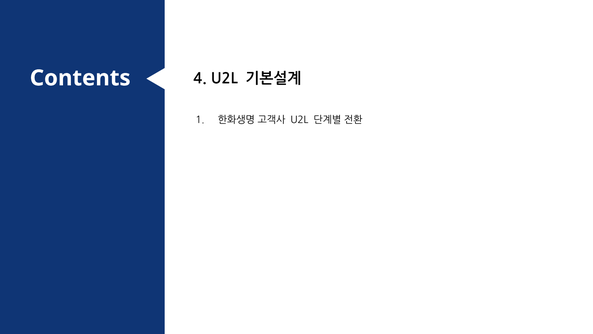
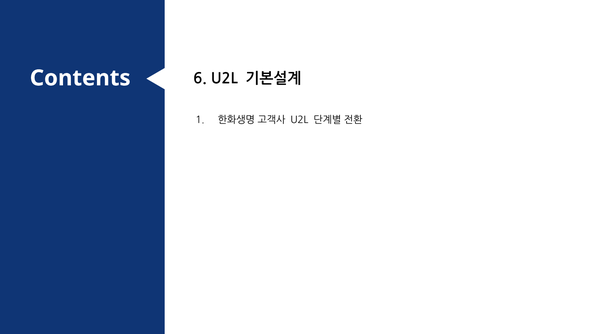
4: 4 -> 6 (200, 78)
